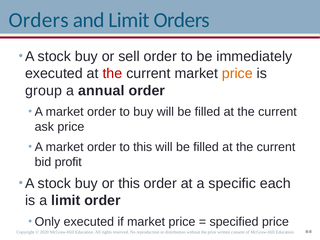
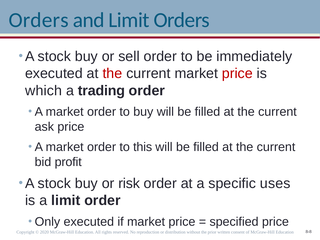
price colour: orange -> red (237, 74)
group: group -> which (44, 91)
annual: annual -> trading (101, 91)
or this: this -> risk (129, 183)
each: each -> uses (275, 183)
